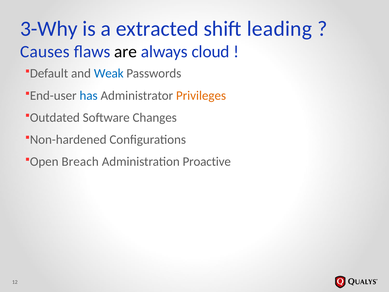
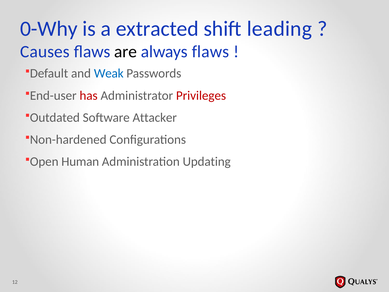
3-Why: 3-Why -> 0-Why (49, 29)
always cloud: cloud -> flaws (210, 52)
has colour: blue -> red (89, 95)
Privileges colour: orange -> red (201, 95)
Changes: Changes -> Attacker (155, 117)
Breach: Breach -> Human (80, 162)
Proactive: Proactive -> Updating (207, 162)
